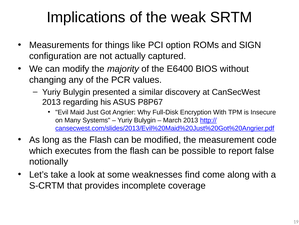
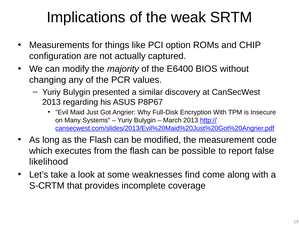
SIGN: SIGN -> CHIP (250, 45)
notionally: notionally -> likelihood (49, 161)
